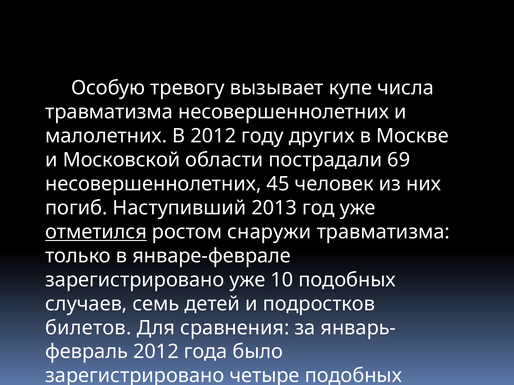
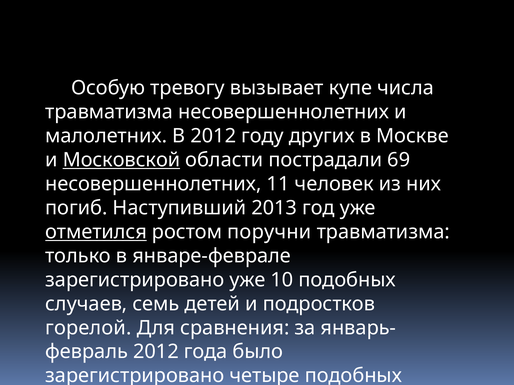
Московской underline: none -> present (122, 160)
45: 45 -> 11 (278, 184)
снаружи: снаружи -> поручни (269, 232)
билетов: билетов -> горелой (88, 328)
